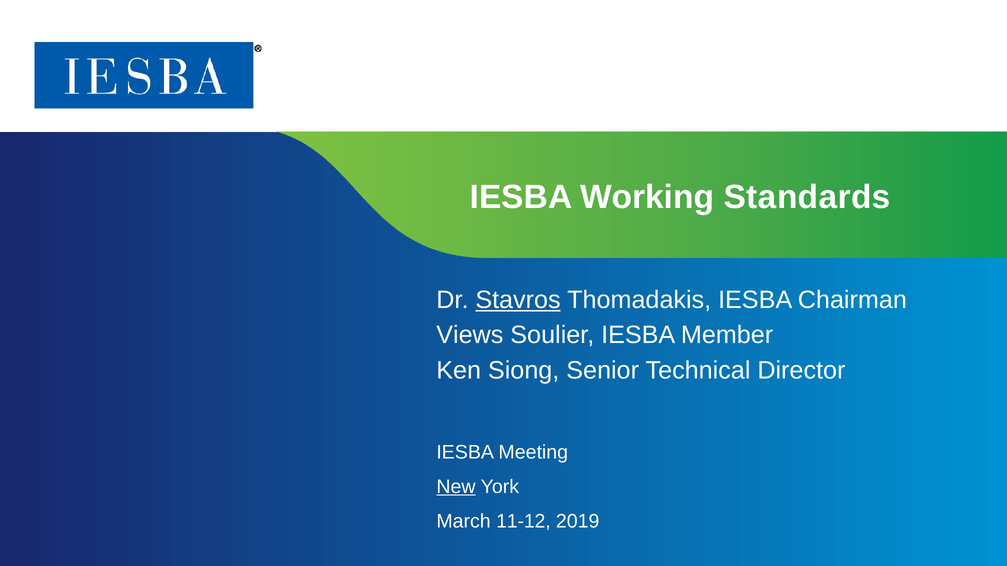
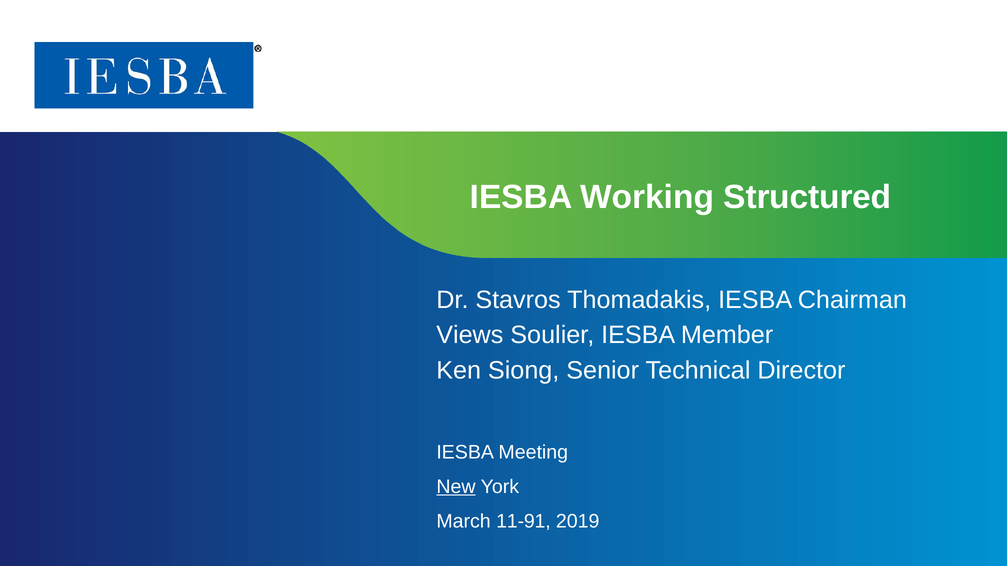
Standards: Standards -> Structured (807, 197)
Stavros underline: present -> none (518, 300)
11-12: 11-12 -> 11-91 (523, 521)
